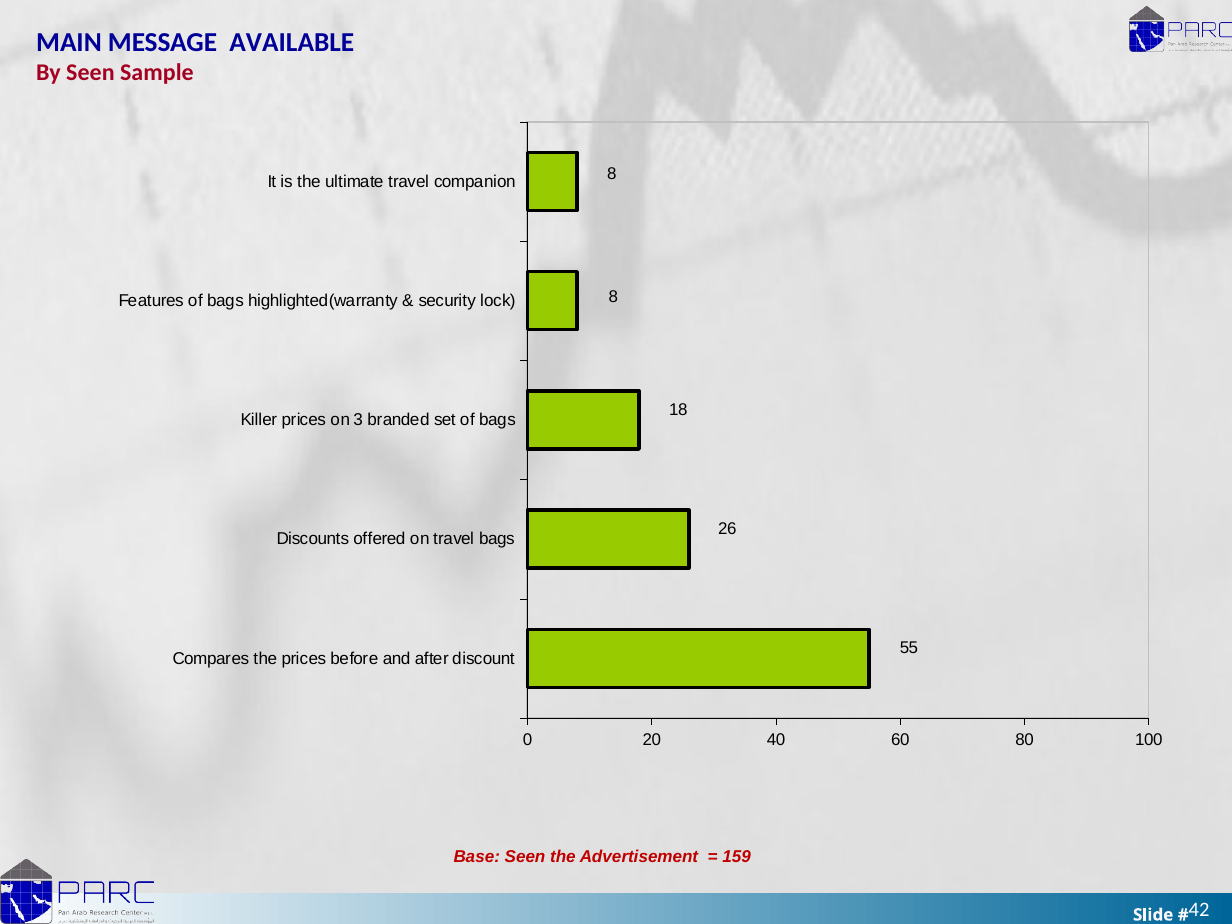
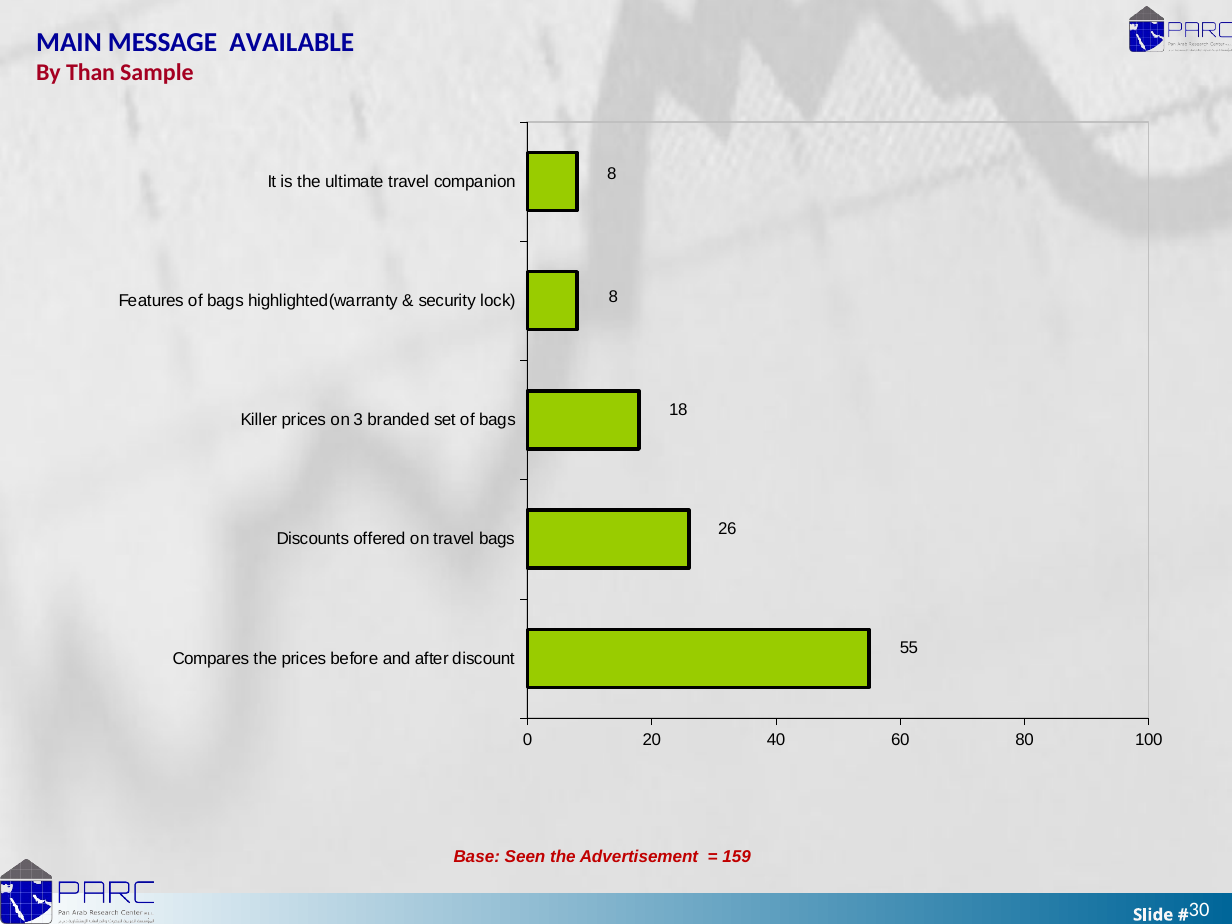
By Seen: Seen -> Than (91, 73)
42: 42 -> 30 (1199, 910)
